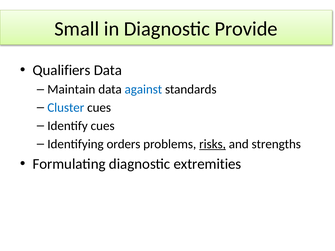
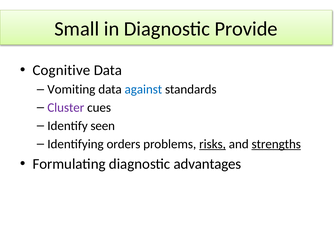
Qualifiers: Qualifiers -> Cognitive (61, 70)
Maintain: Maintain -> Vomiting (71, 90)
Cluster colour: blue -> purple (66, 108)
Identify cues: cues -> seen (103, 126)
strengths underline: none -> present (276, 144)
extremities: extremities -> advantages (207, 164)
